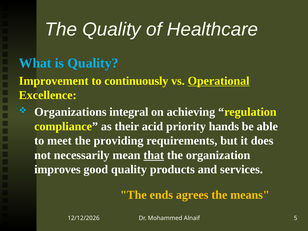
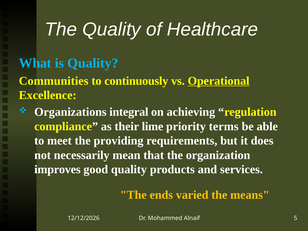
Improvement: Improvement -> Communities (54, 81)
acid: acid -> lime (153, 126)
hands: hands -> terms (224, 126)
that underline: present -> none (154, 155)
agrees: agrees -> varied (192, 195)
